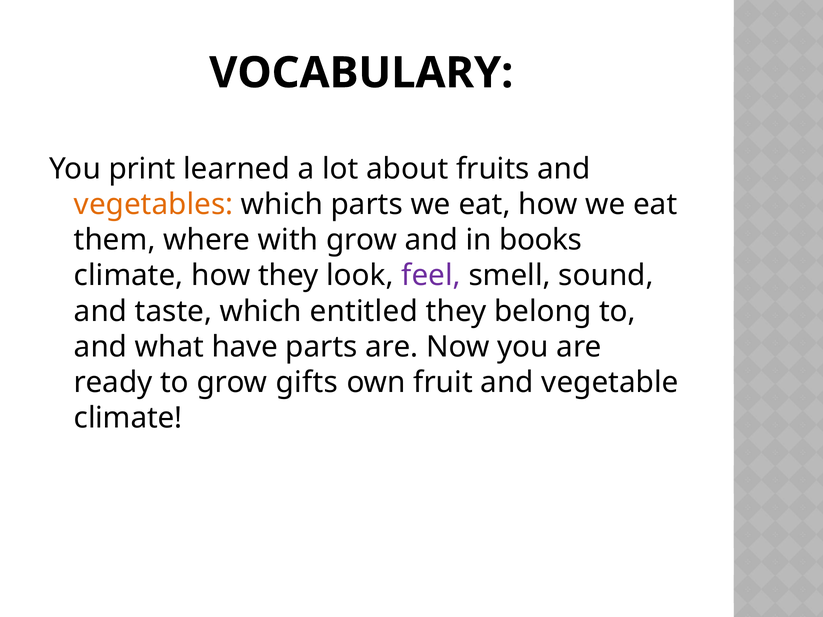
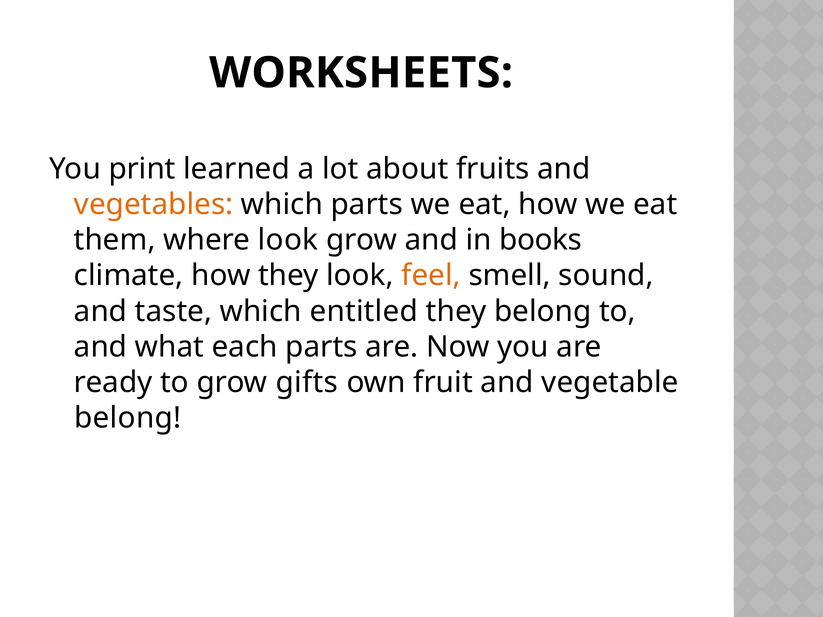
VOCABULARY: VOCABULARY -> WORKSHEETS (361, 73)
where with: with -> look (288, 240)
feel colour: purple -> orange (431, 276)
have: have -> each (245, 347)
climate: climate -> belong (128, 418)
